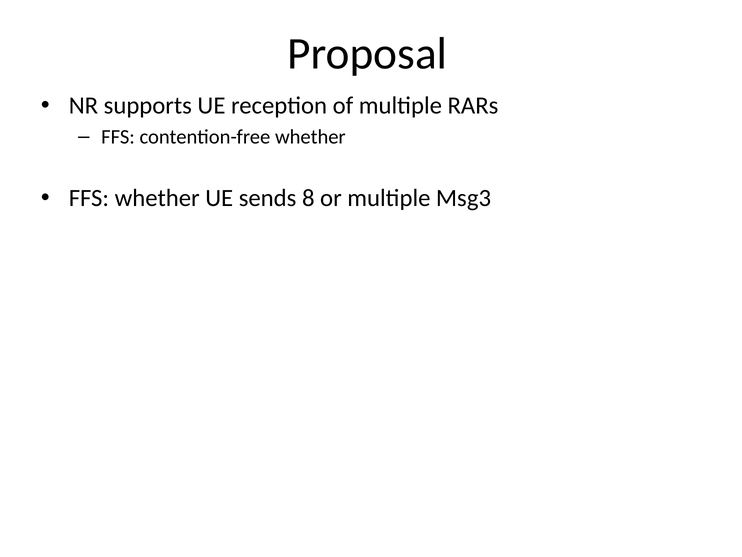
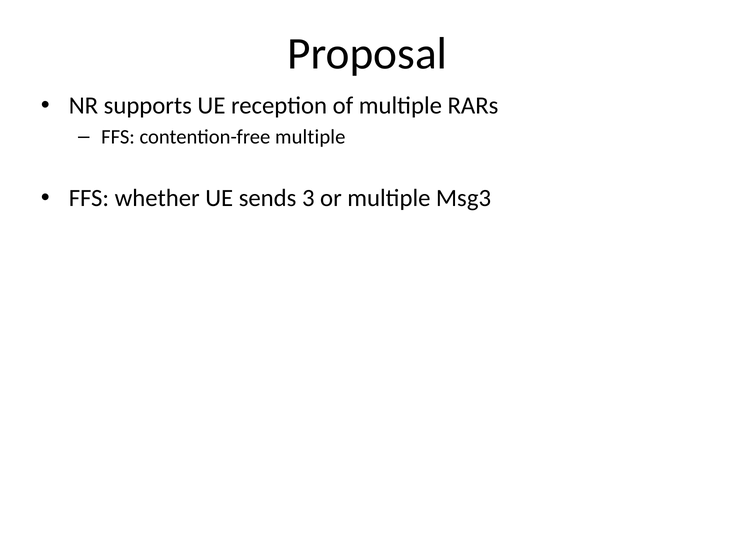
contention-free whether: whether -> multiple (310, 137)
8: 8 -> 3 (308, 198)
